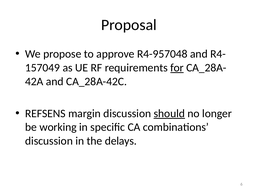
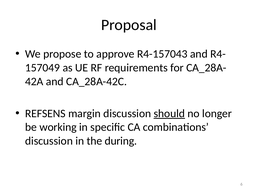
R4-957048: R4-957048 -> R4-157043 (162, 54)
for underline: present -> none (177, 68)
delays: delays -> during (121, 141)
